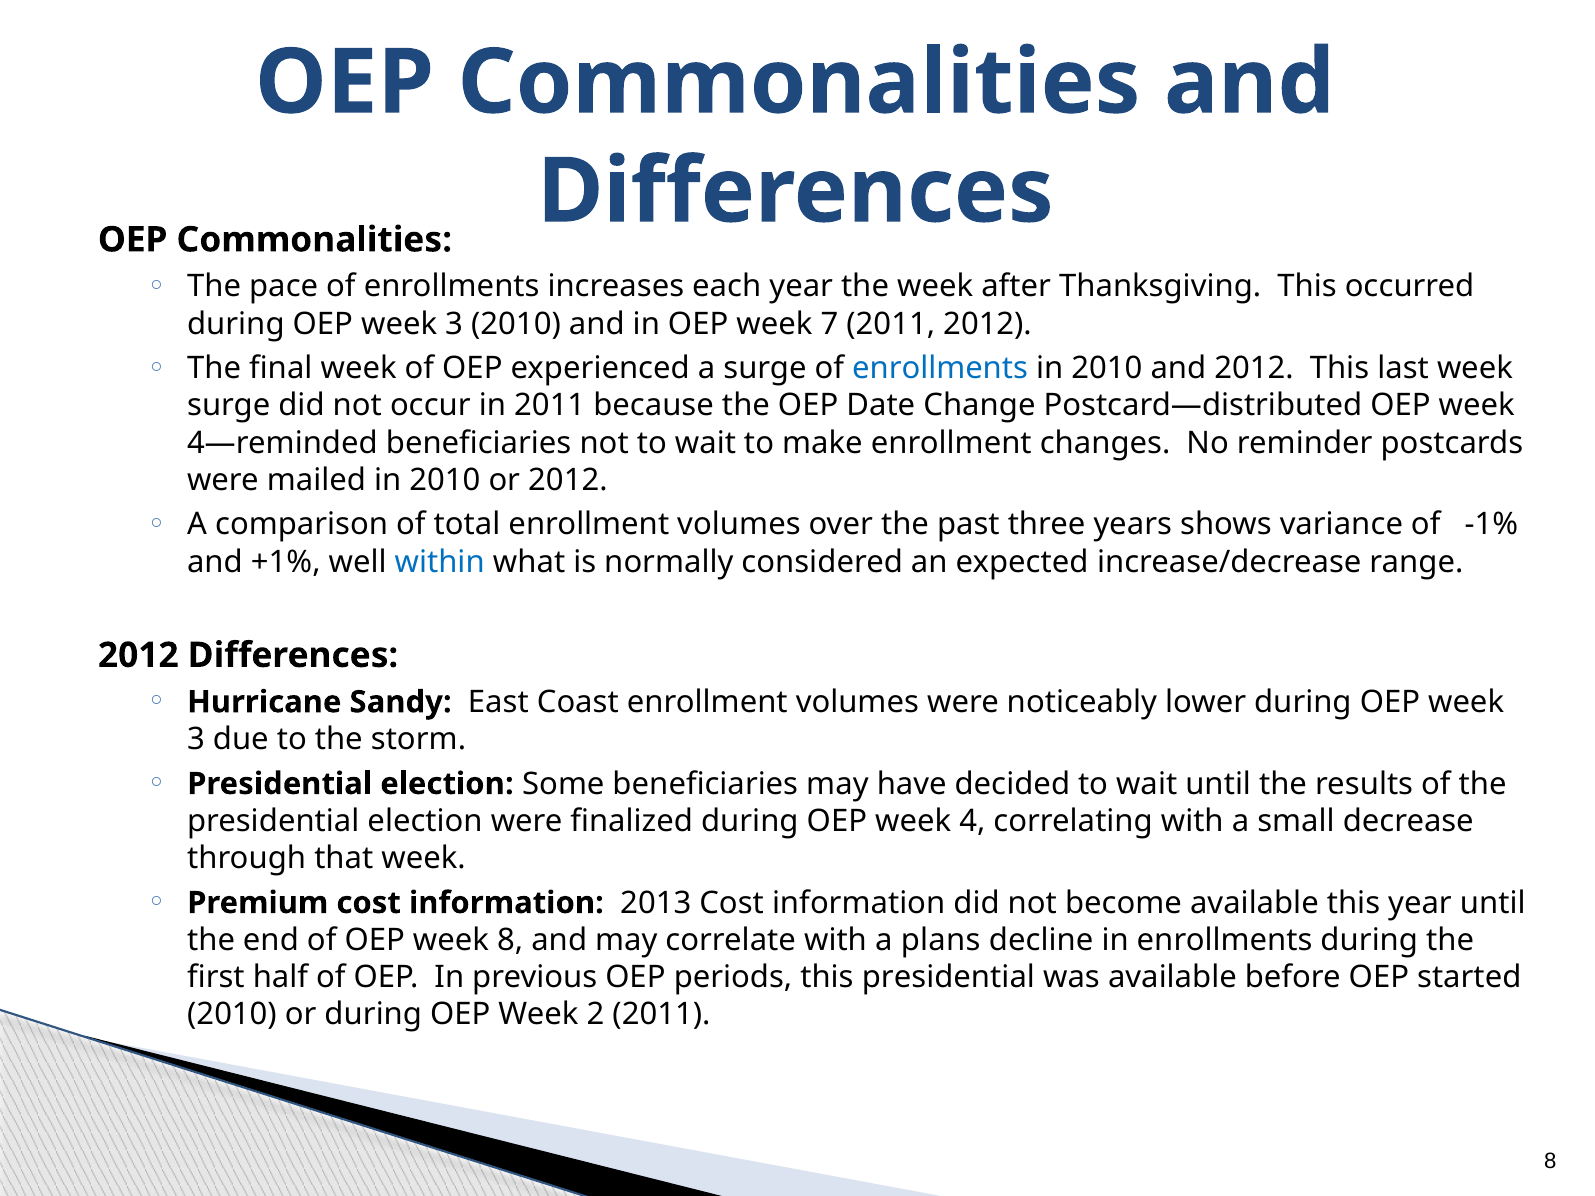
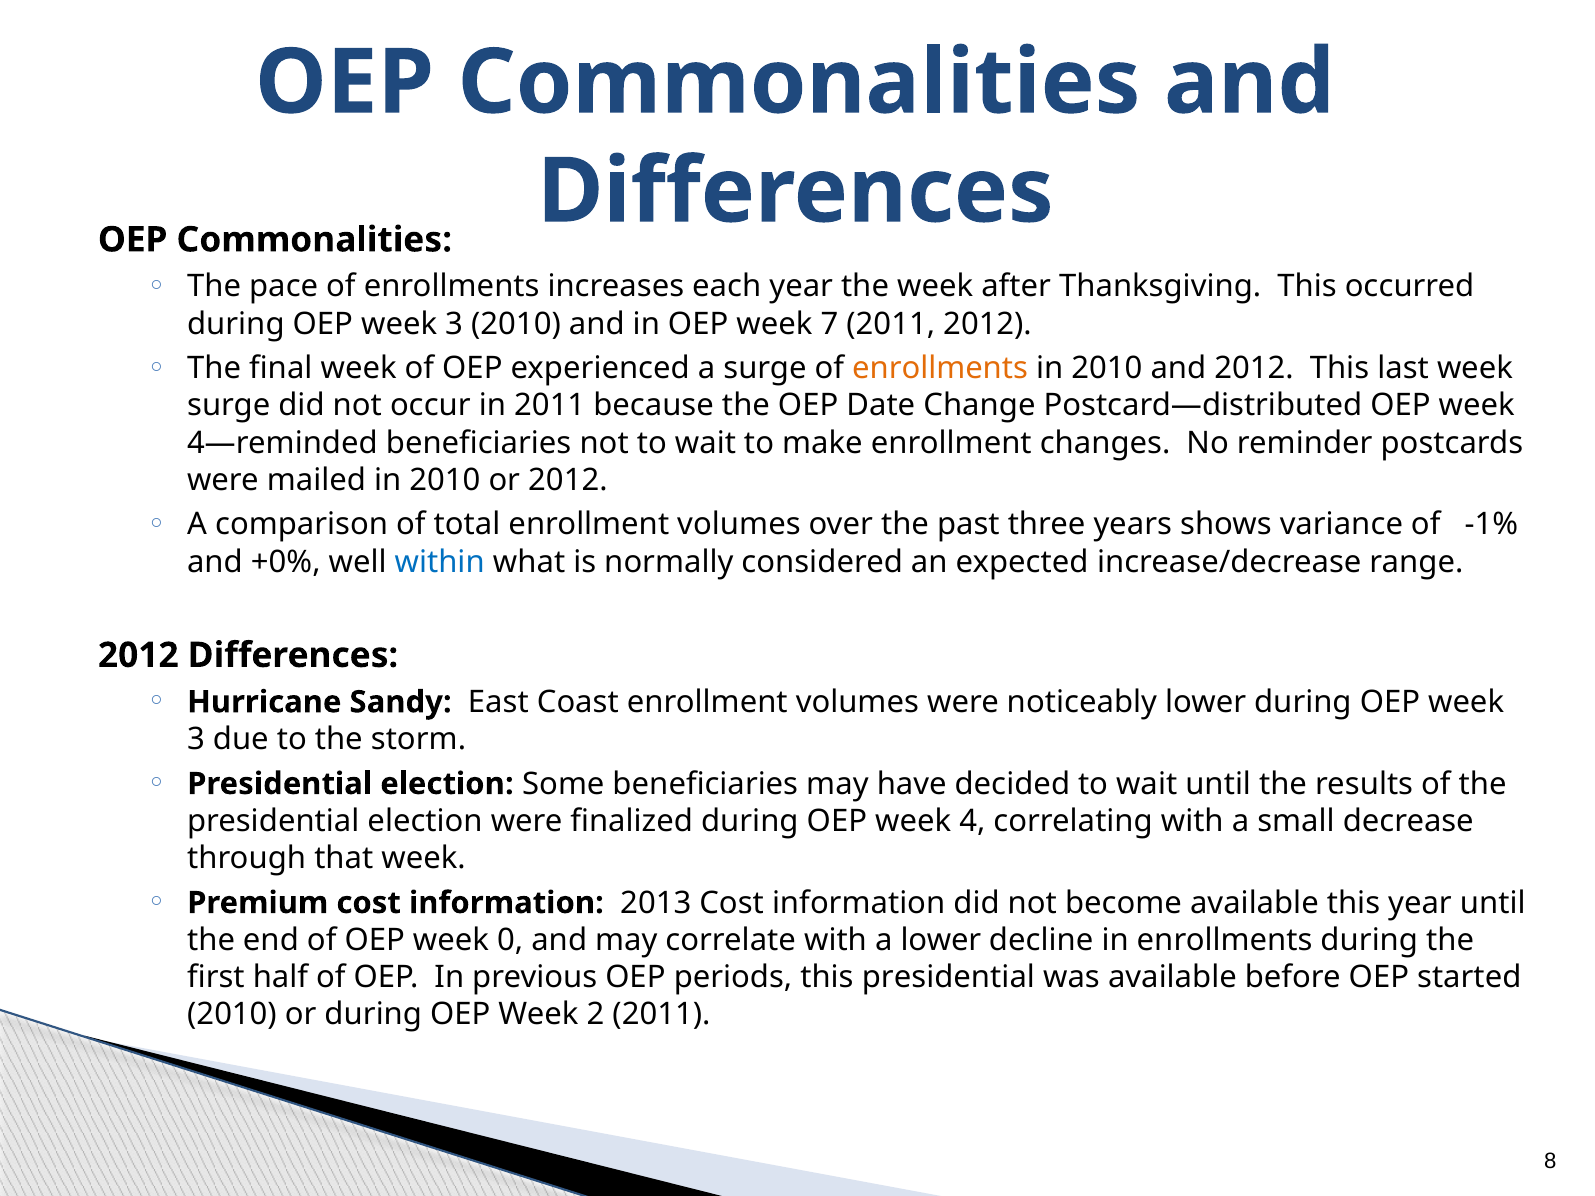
enrollments colour: blue -> orange (940, 368)
+1%: +1% -> +0% (286, 562)
week 8: 8 -> 0 (510, 940)
a plans: plans -> lower (941, 940)
